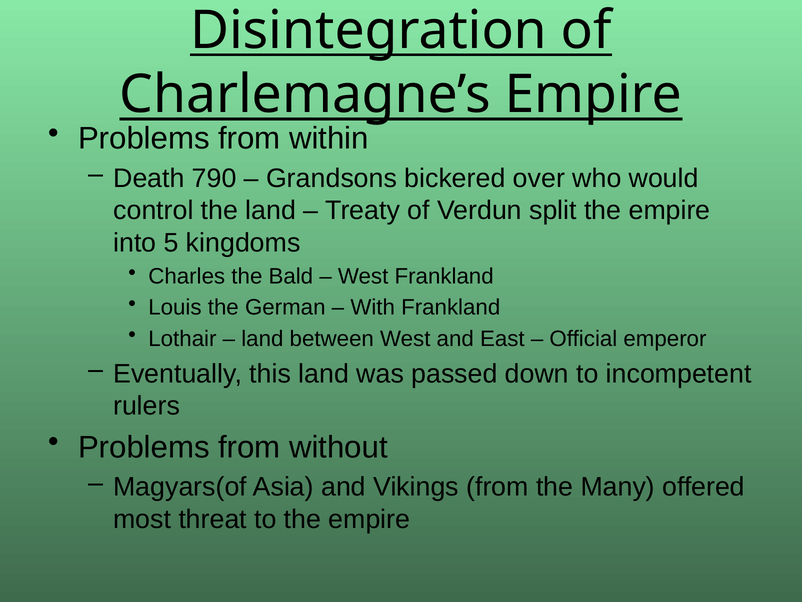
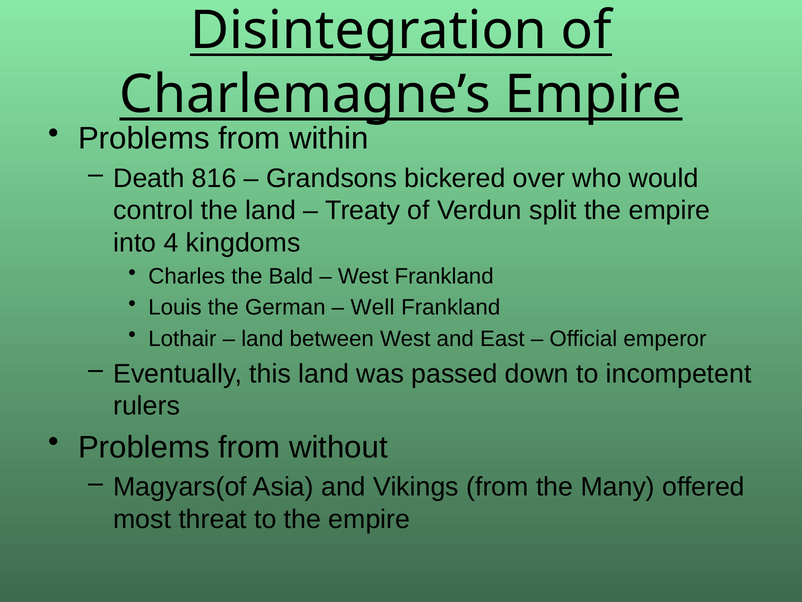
790: 790 -> 816 (214, 178)
5: 5 -> 4 (171, 242)
With: With -> Well (373, 307)
